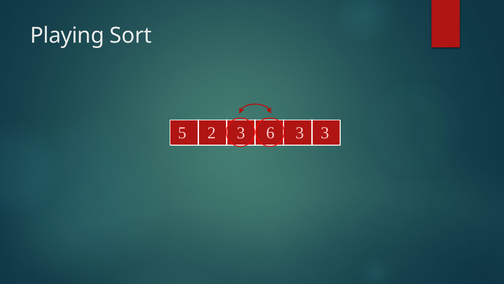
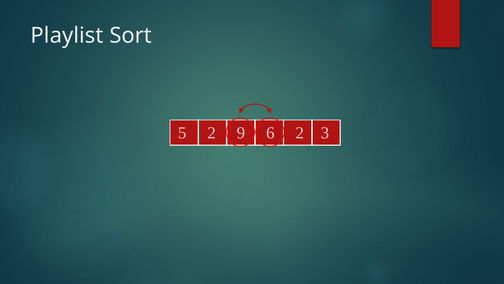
Playing: Playing -> Playlist (67, 35)
2 3: 3 -> 9 (241, 133)
6 3: 3 -> 2 (300, 133)
